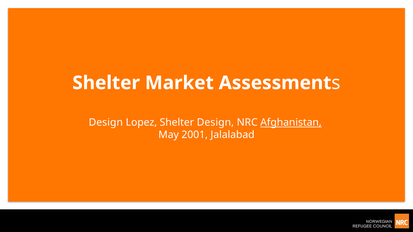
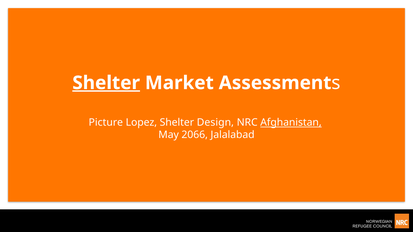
Shelter underline: none -> present (106, 83)
Design: Design -> Picture (106, 123)
2001: 2001 -> 2066 (195, 135)
